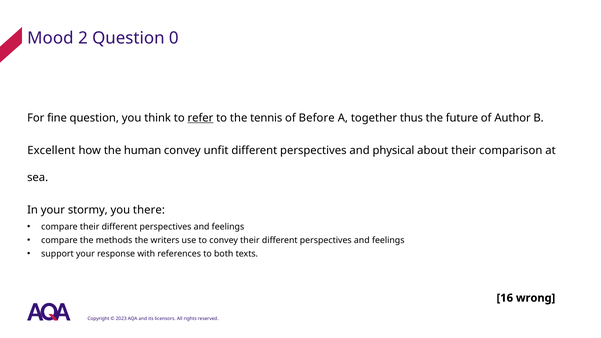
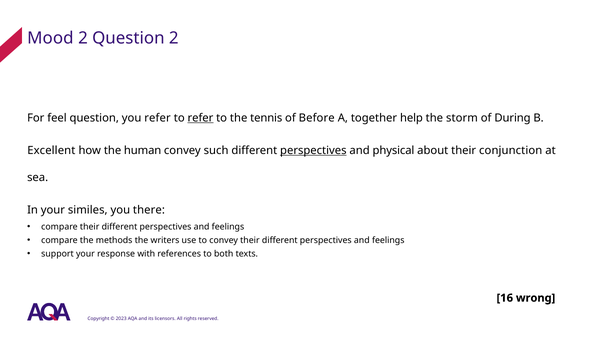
Question 0: 0 -> 2 (174, 38)
fine: fine -> feel (57, 118)
you think: think -> refer (158, 118)
thus: thus -> help (411, 118)
future: future -> storm (462, 118)
Author: Author -> During (513, 118)
unfit: unfit -> such (216, 151)
perspectives underline: none -> present (313, 151)
comparison: comparison -> conjunction (511, 151)
stormy: stormy -> similes (88, 210)
